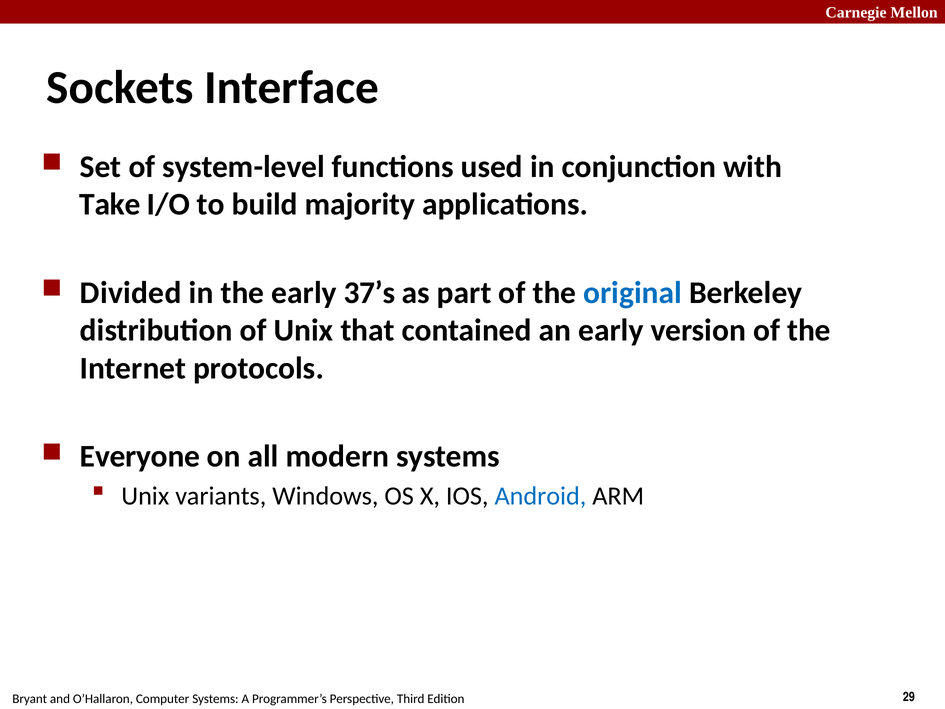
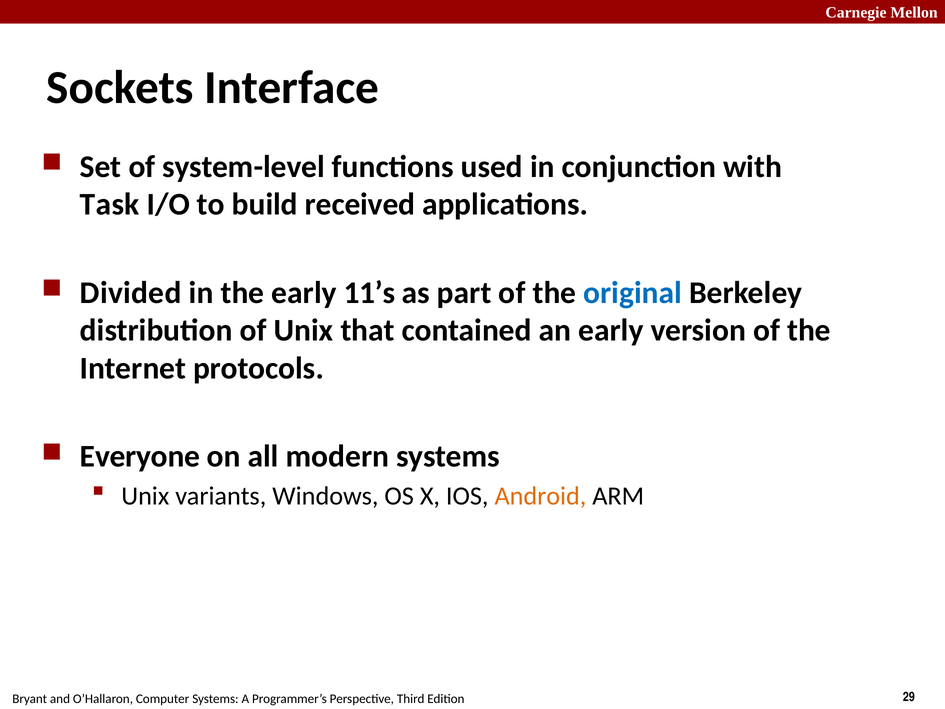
Take: Take -> Task (110, 204)
majority: majority -> received (360, 204)
37’s: 37’s -> 11’s (369, 293)
Android colour: blue -> orange (540, 496)
